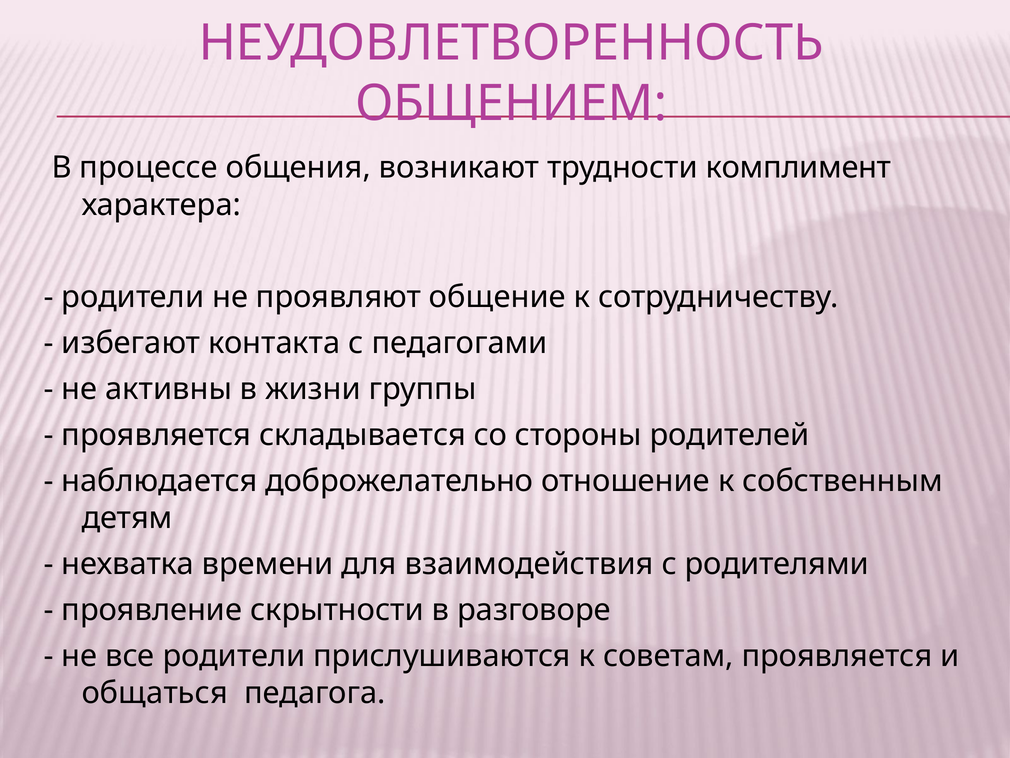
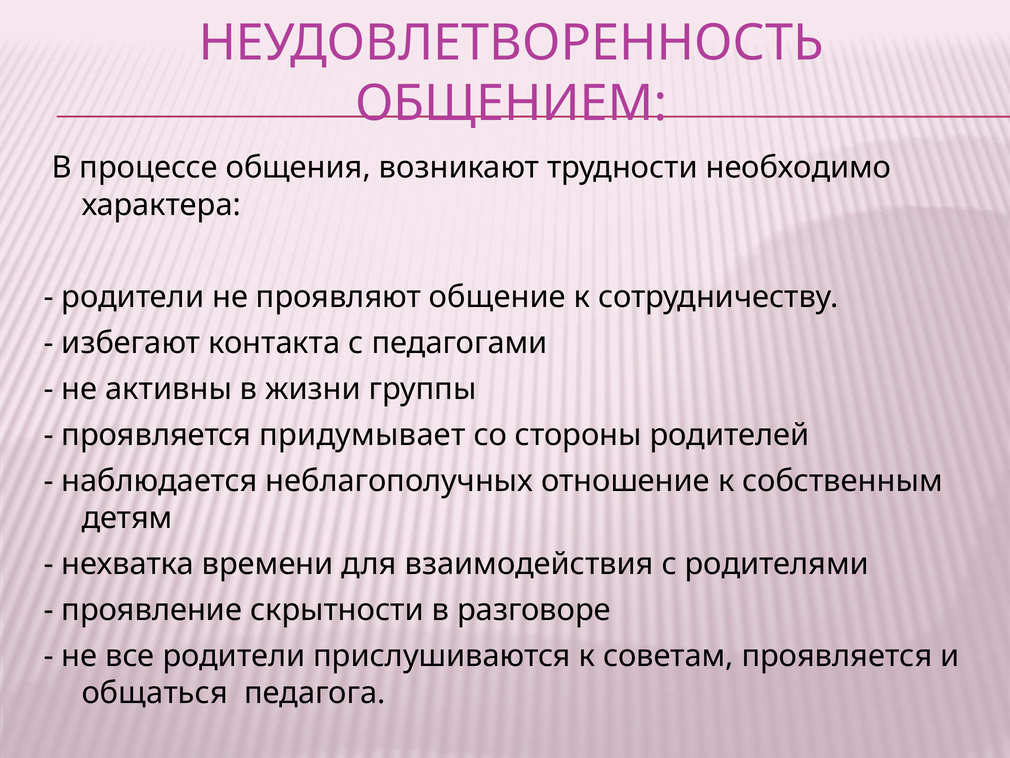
комплимент: комплимент -> необходимо (798, 168)
складывается: складывается -> придумывает (362, 435)
доброжелательно: доброжелательно -> неблагополучных (399, 481)
